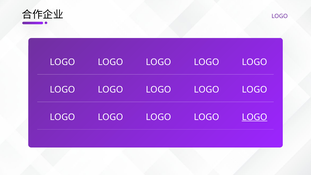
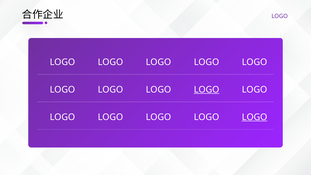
LOGO underline: none -> present (207, 90)
